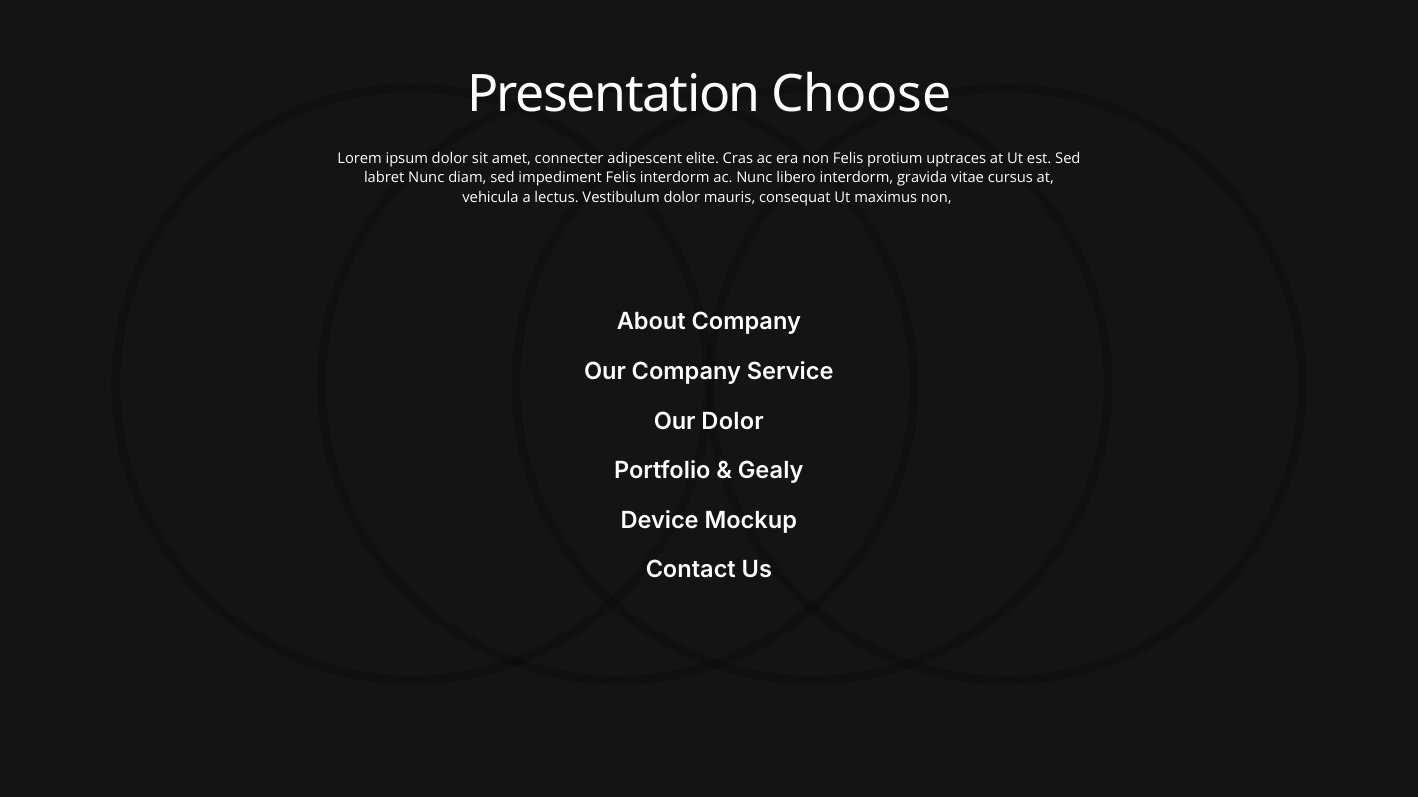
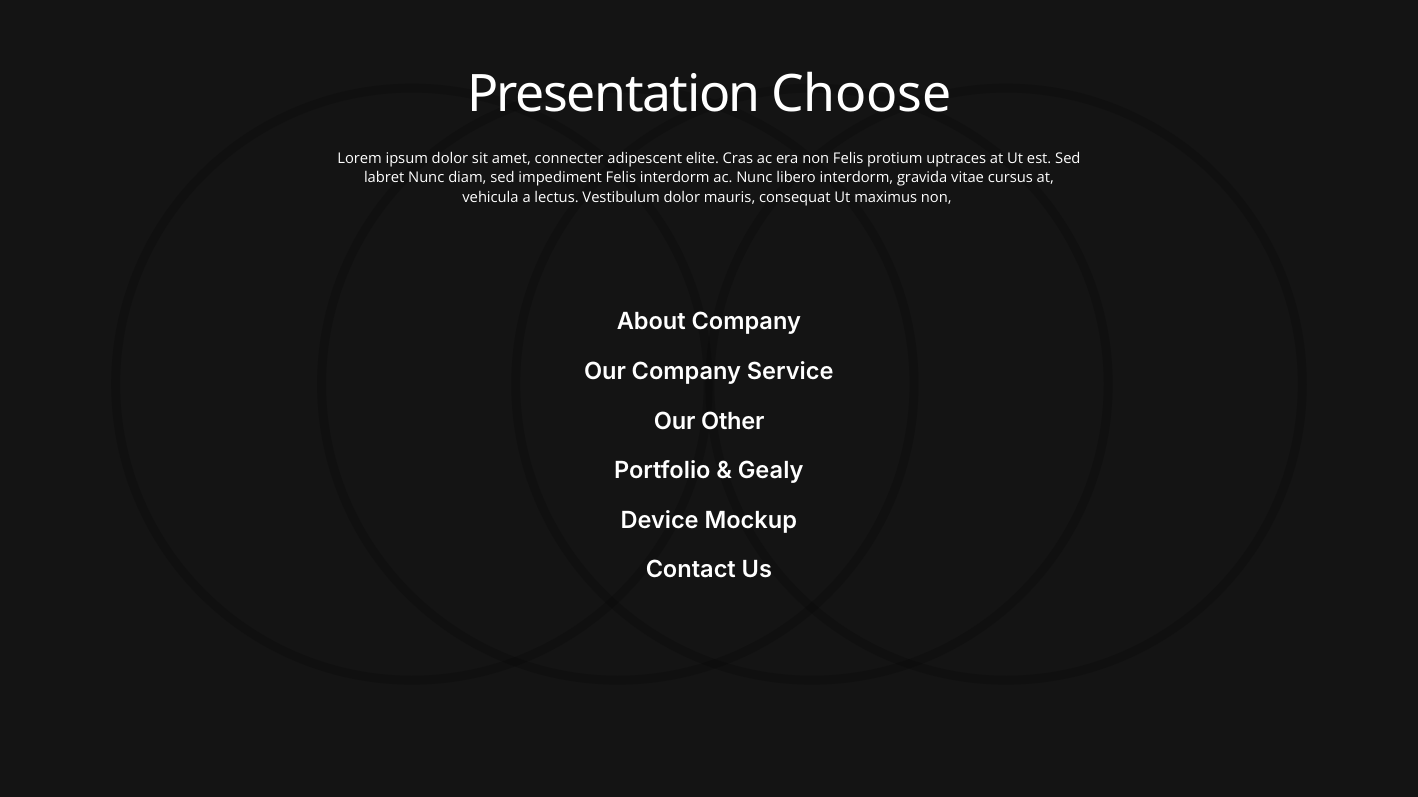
Our Dolor: Dolor -> Other (733, 422)
